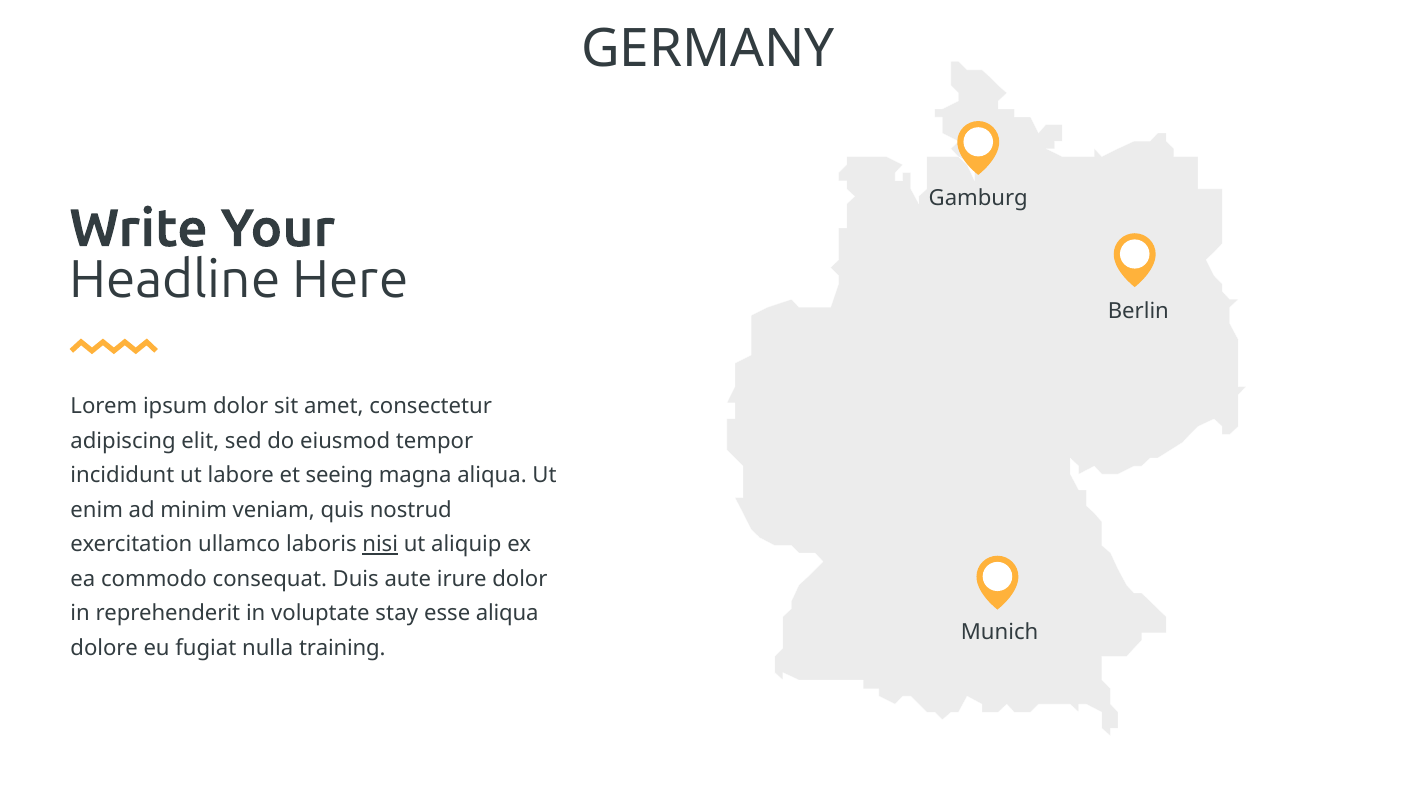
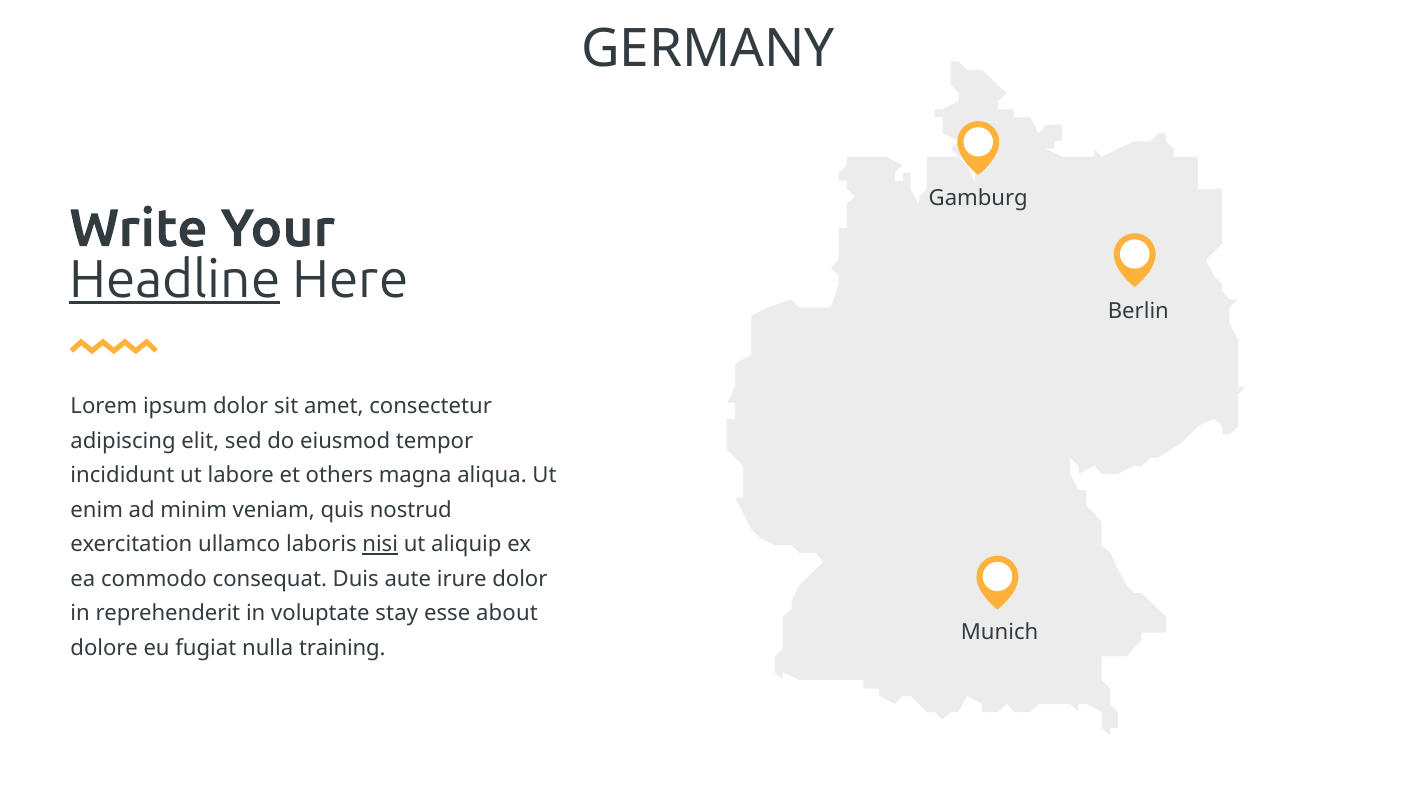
Headline underline: none -> present (175, 280)
seeing: seeing -> others (339, 475)
esse aliqua: aliqua -> about (507, 614)
